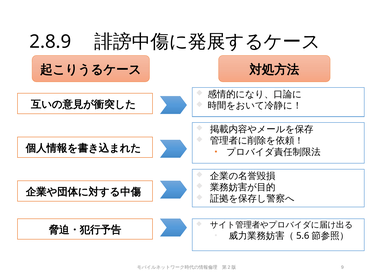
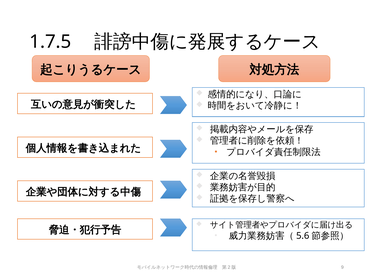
2.8.9: 2.8.9 -> 1.7.5 (50, 42)
